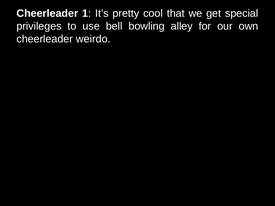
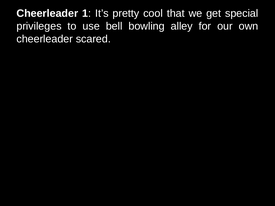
weirdo: weirdo -> scared (93, 39)
